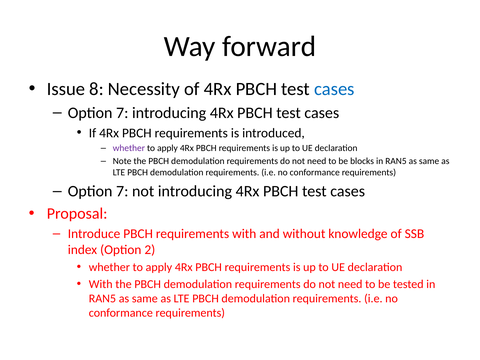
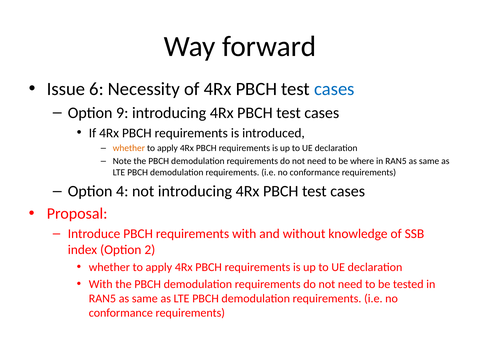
8: 8 -> 6 (97, 89)
7: 7 -> 9 (122, 113)
whether colour: purple -> orange (129, 148)
blocks: blocks -> where (362, 161)
7: 7 -> 4 (122, 191)
